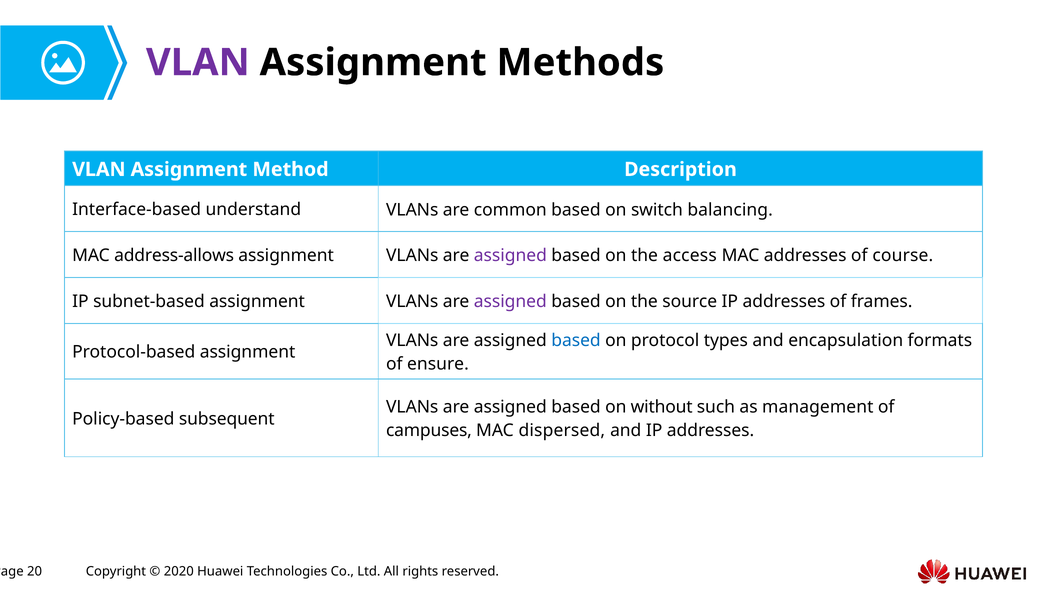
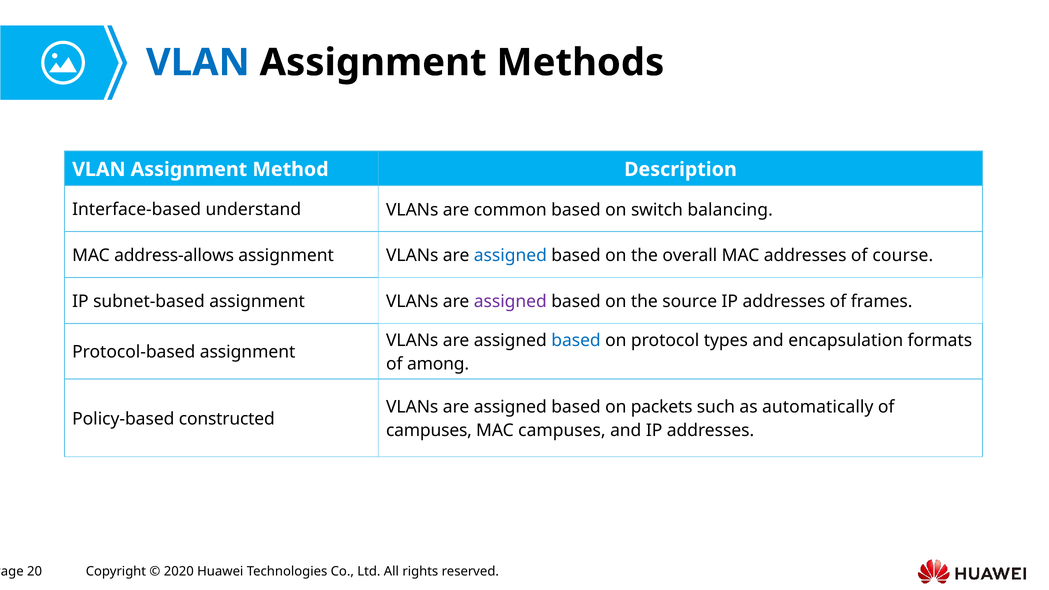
VLAN colour: purple -> blue (198, 63)
assigned colour: purple -> blue (510, 256)
access: access -> overall (690, 256)
ensure: ensure -> among (438, 364)
without: without -> packets (662, 407)
management: management -> automatically (818, 407)
subsequent: subsequent -> constructed (227, 419)
MAC dispersed: dispersed -> campuses (562, 431)
